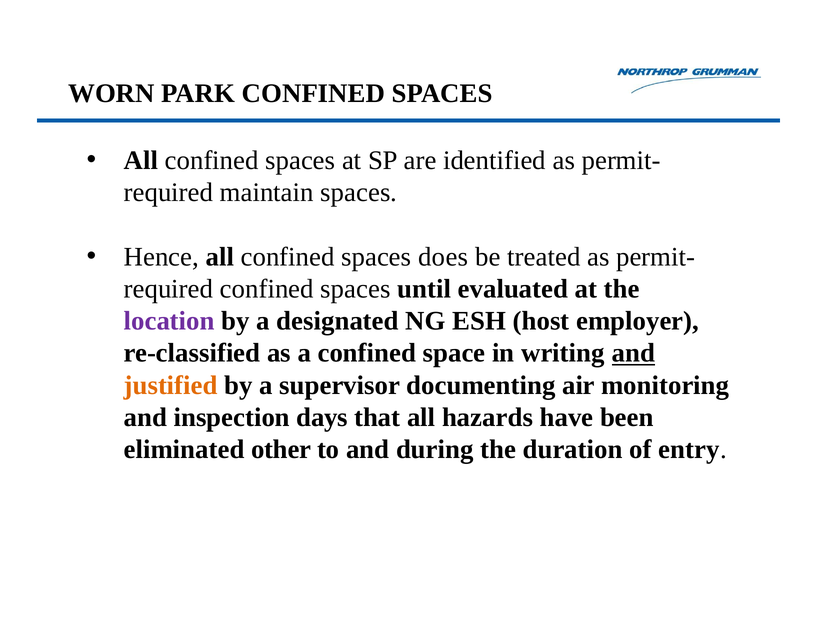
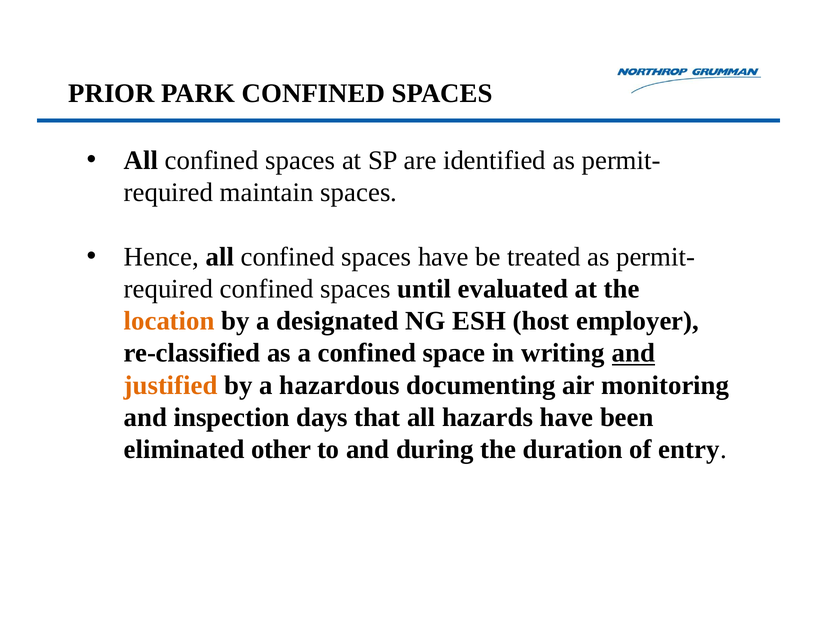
WORN: WORN -> PRIOR (111, 93)
spaces does: does -> have (443, 257)
location colour: purple -> orange (169, 321)
supervisor: supervisor -> hazardous (340, 385)
